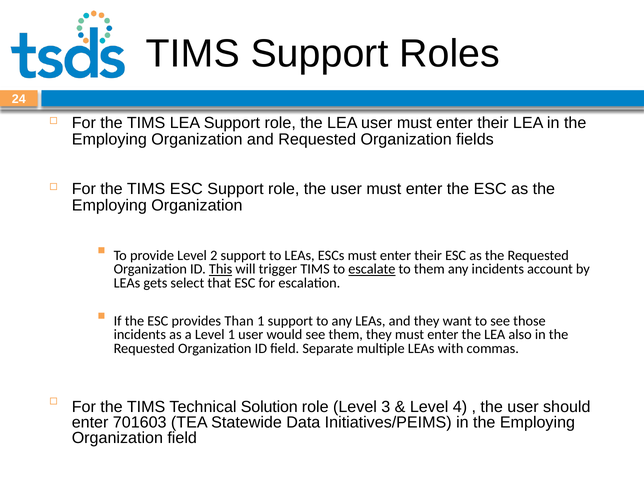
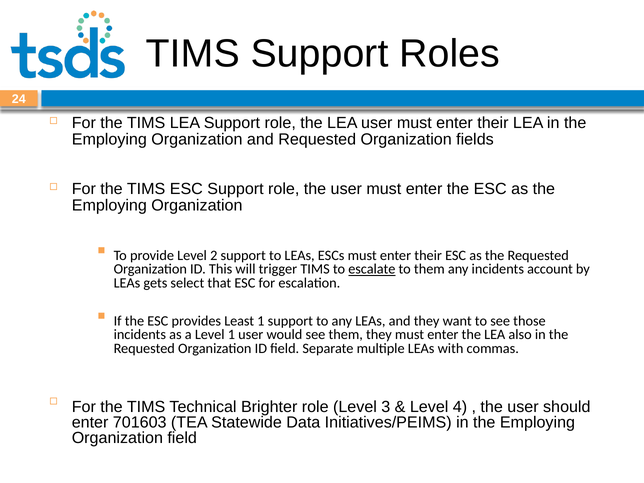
This underline: present -> none (221, 269)
Than: Than -> Least (239, 321)
Solution: Solution -> Brighter (269, 407)
